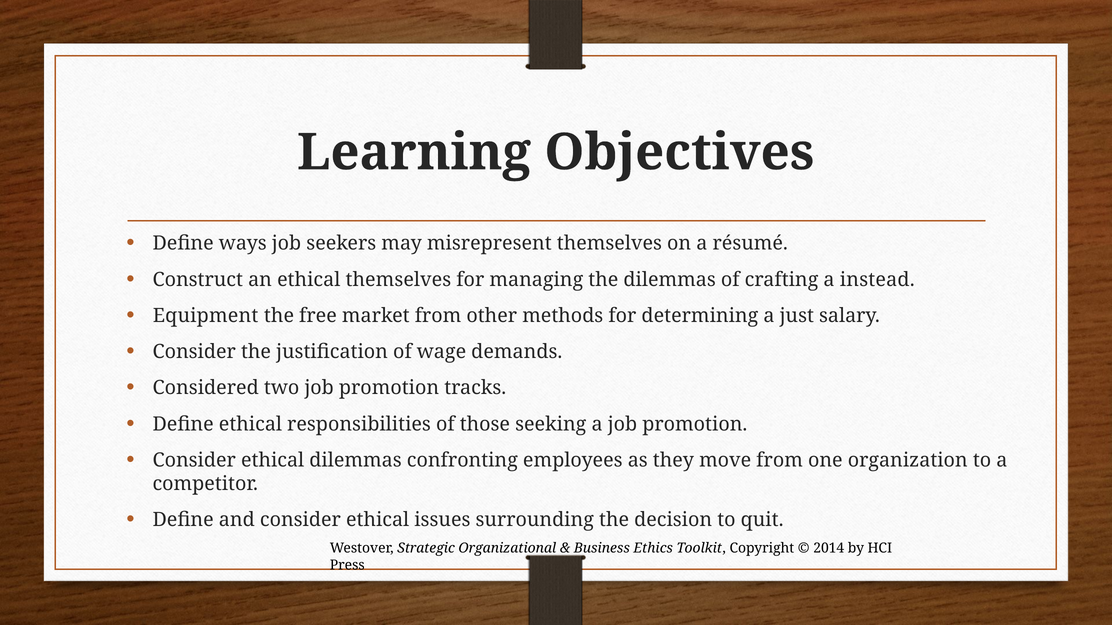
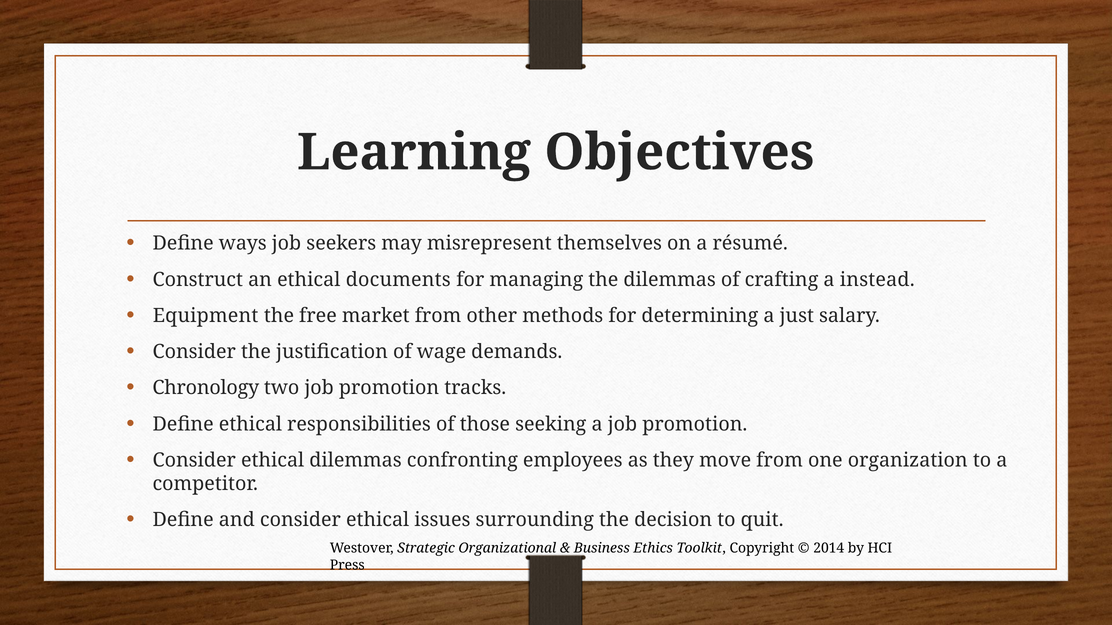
ethical themselves: themselves -> documents (398, 280)
Considered: Considered -> Chronology (206, 388)
